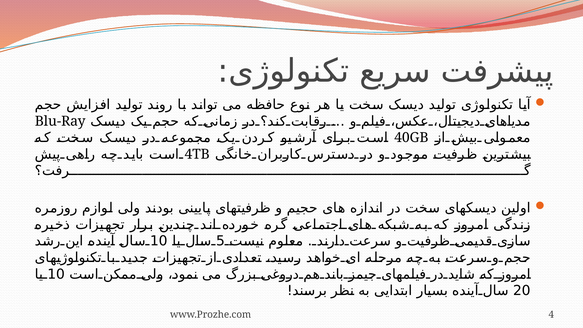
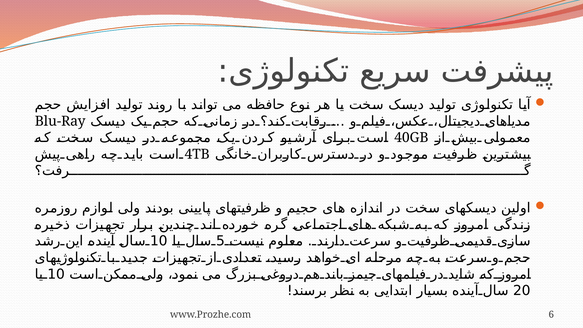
4: 4 -> 6 (551, 315)
